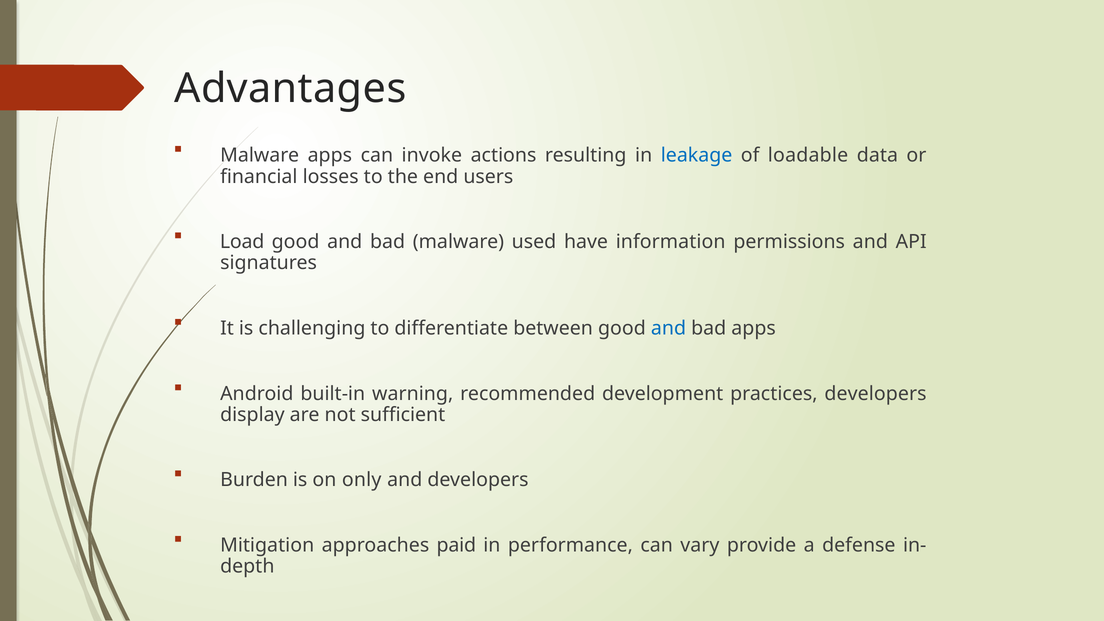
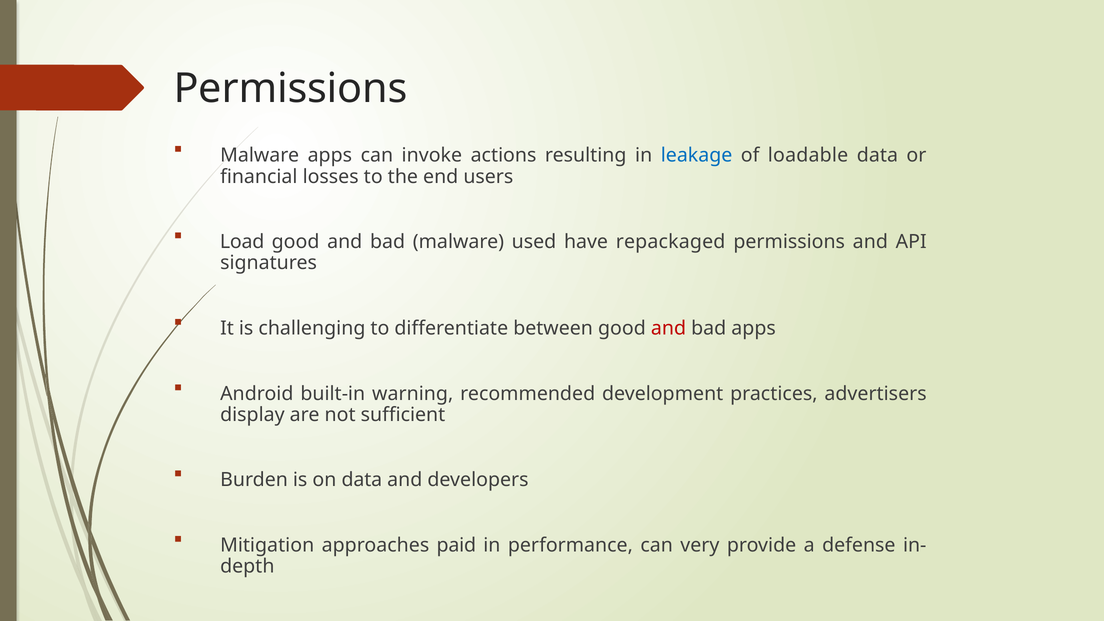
Advantages: Advantages -> Permissions (291, 88)
information: information -> repackaged (671, 242)
and colour: blue -> red (669, 328)
practices developers: developers -> advertisers (876, 394)
on only: only -> data (362, 480)
vary: vary -> very (700, 545)
